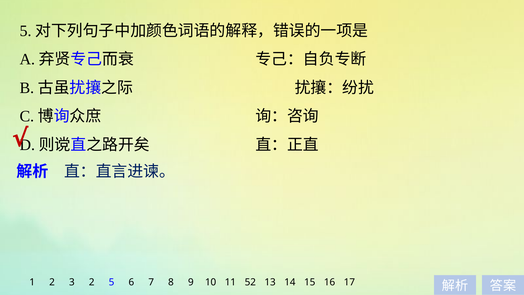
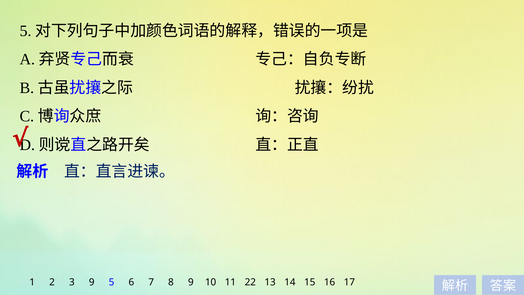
3 2: 2 -> 9 (92, 282)
52: 52 -> 22 (250, 282)
